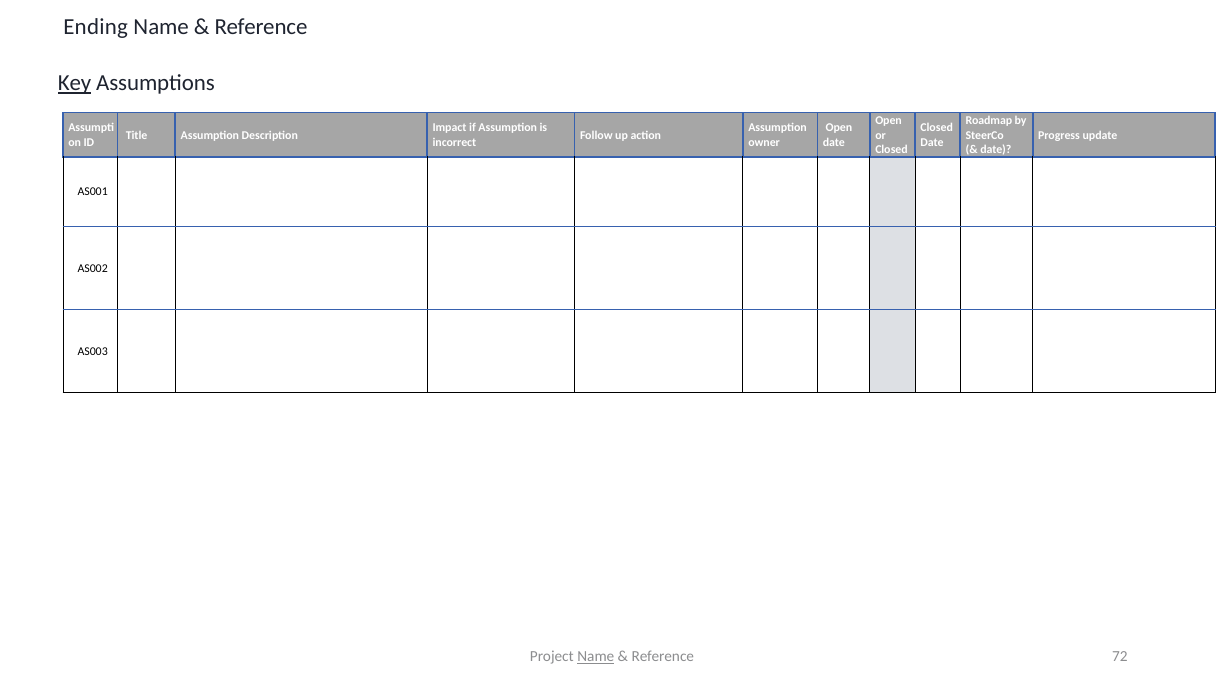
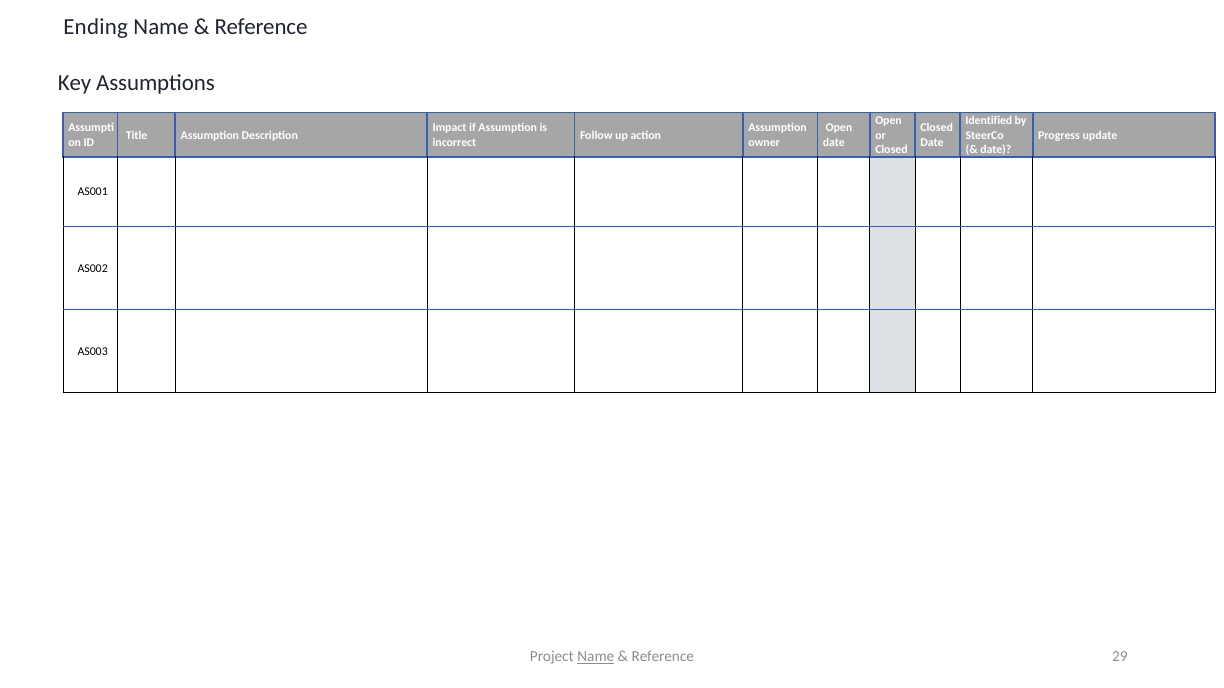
Key underline: present -> none (75, 83)
Roadmap: Roadmap -> Identified (989, 121)
72: 72 -> 29 (1120, 657)
